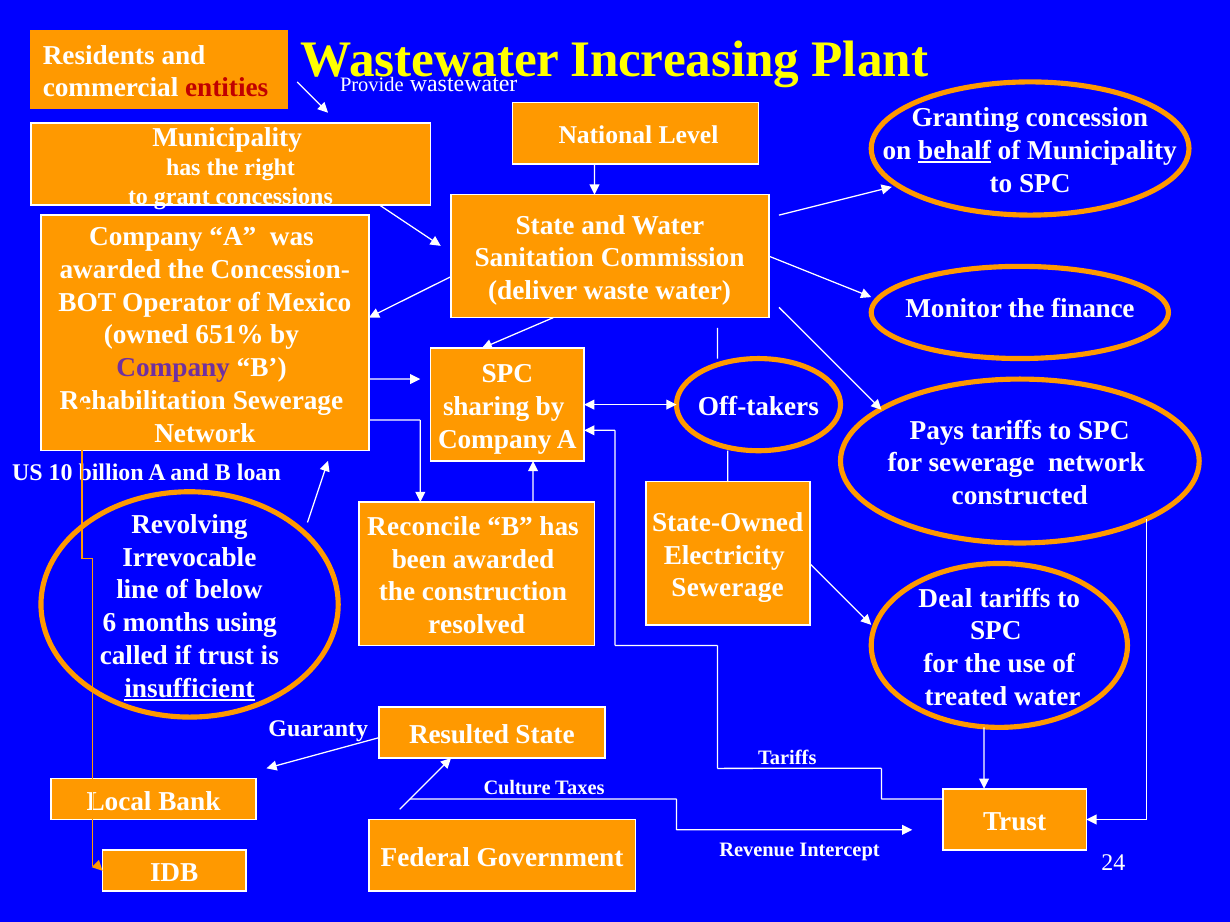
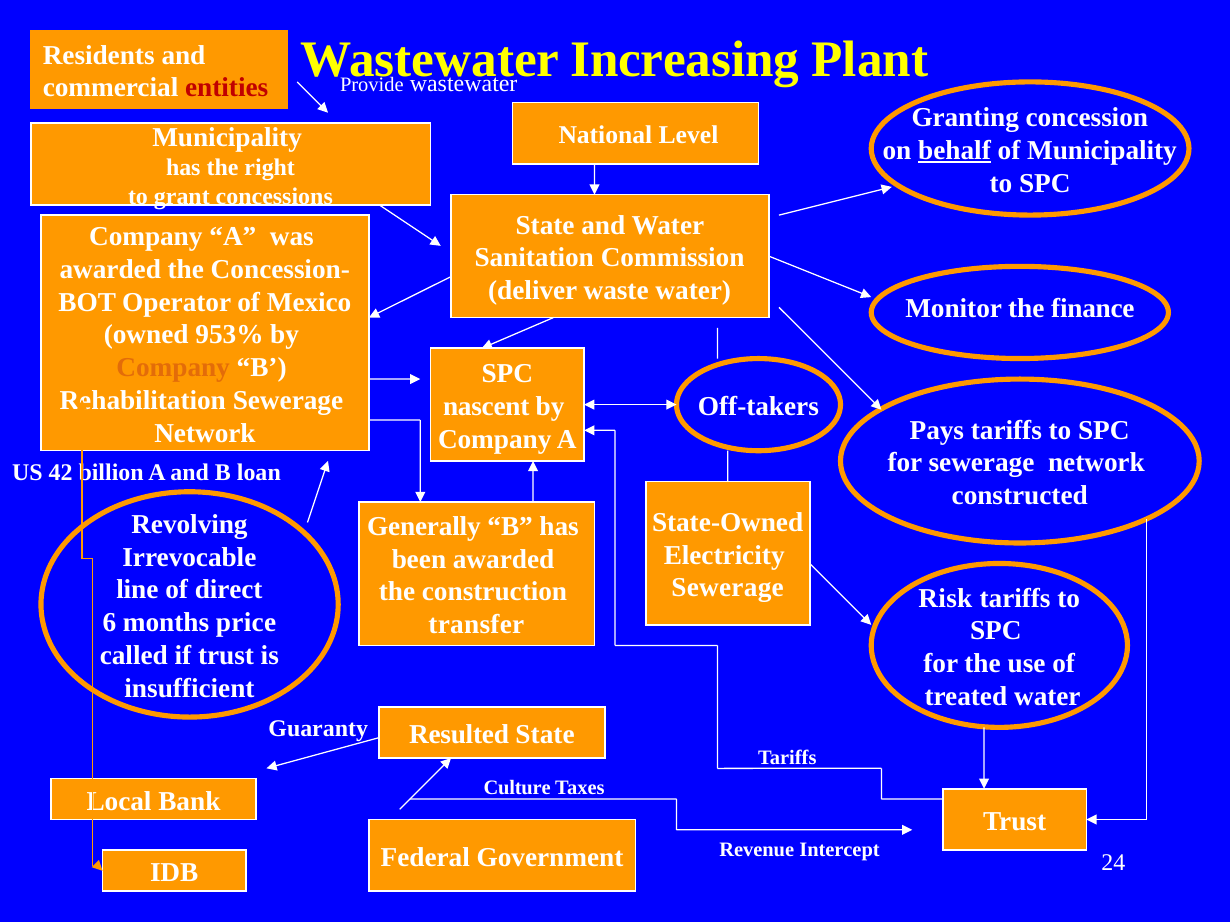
651%: 651% -> 953% (230, 335)
Company colour: purple -> orange (173, 368)
sharing: sharing -> nascent (486, 407)
10: 10 -> 42 (61, 473)
Reconcile: Reconcile -> Generally (424, 527)
below: below -> direct (229, 590)
Deal: Deal -> Risk (945, 598)
using: using -> price (246, 623)
resolved: resolved -> transfer (476, 625)
insufficient underline: present -> none (190, 689)
